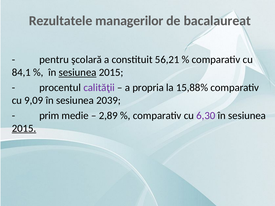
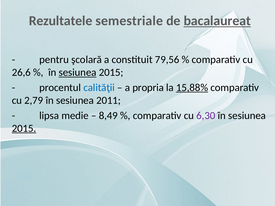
managerilor: managerilor -> semestriale (129, 21)
bacalaureat underline: none -> present (217, 21)
56,21: 56,21 -> 79,56 (167, 60)
84,1: 84,1 -> 26,6 (21, 73)
calităţii colour: purple -> blue (99, 88)
15,88% underline: none -> present (192, 88)
9,09: 9,09 -> 2,79 (34, 101)
2039: 2039 -> 2011 (108, 101)
prim: prim -> lipsa (49, 116)
2,89: 2,89 -> 8,49 (108, 116)
